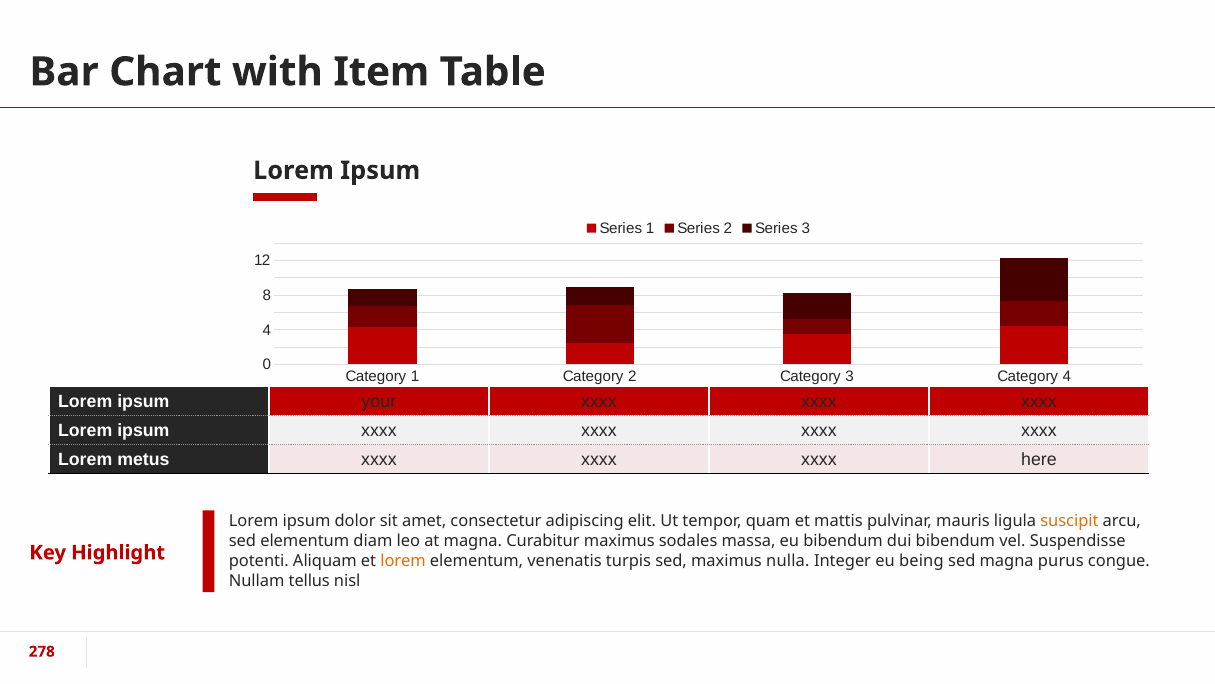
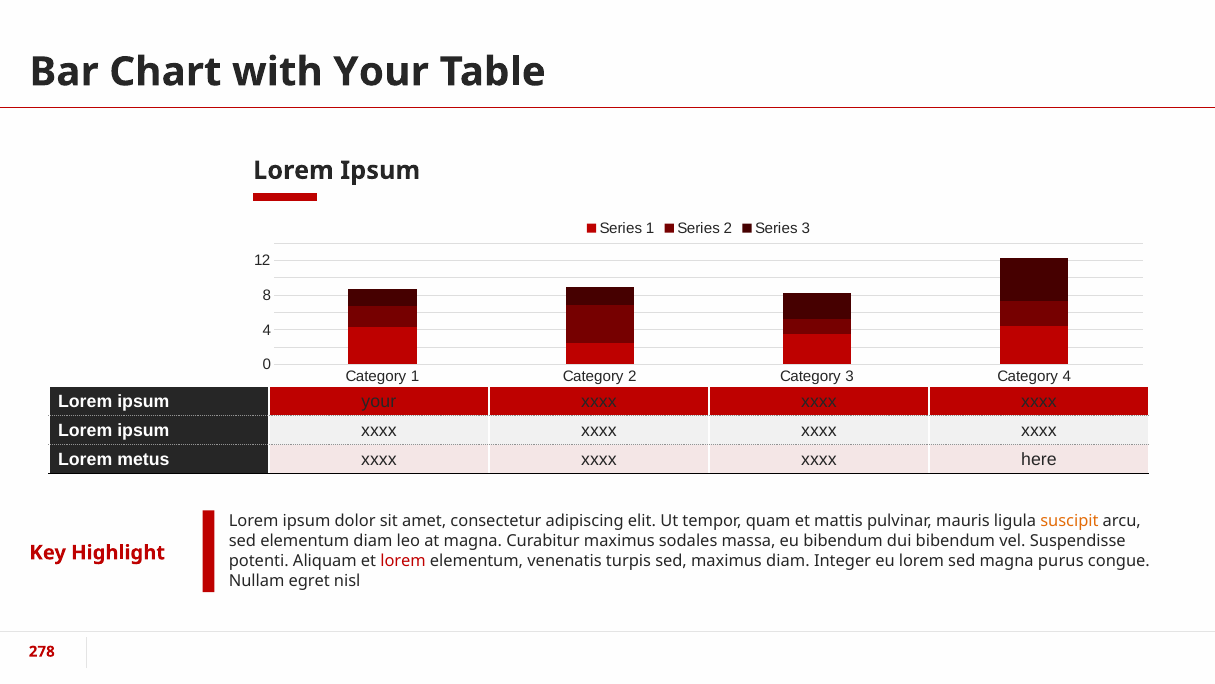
with Item: Item -> Your (381, 72)
lorem colour: orange -> red (403, 560)
maximus nulla: nulla -> diam (788, 560)
eu being: being -> lorem (921, 560)
tellus: tellus -> egret (309, 580)
